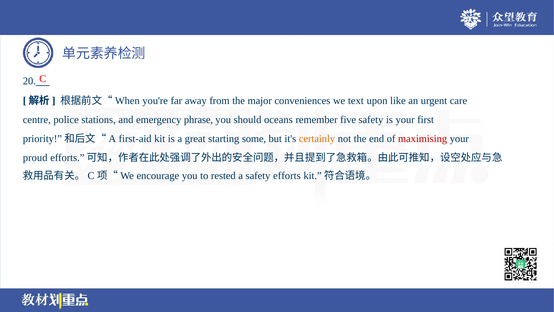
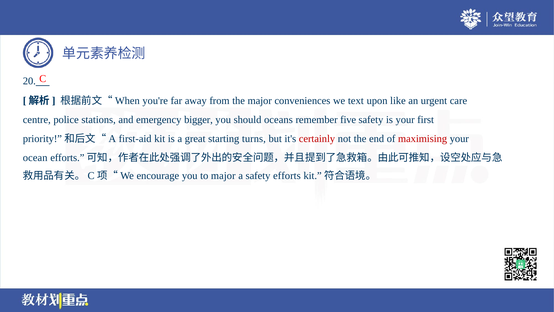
phrase: phrase -> bigger (198, 120)
some: some -> turns (254, 139)
certainly colour: orange -> red (317, 139)
proud: proud -> ocean (35, 158)
to rested: rested -> major (223, 175)
